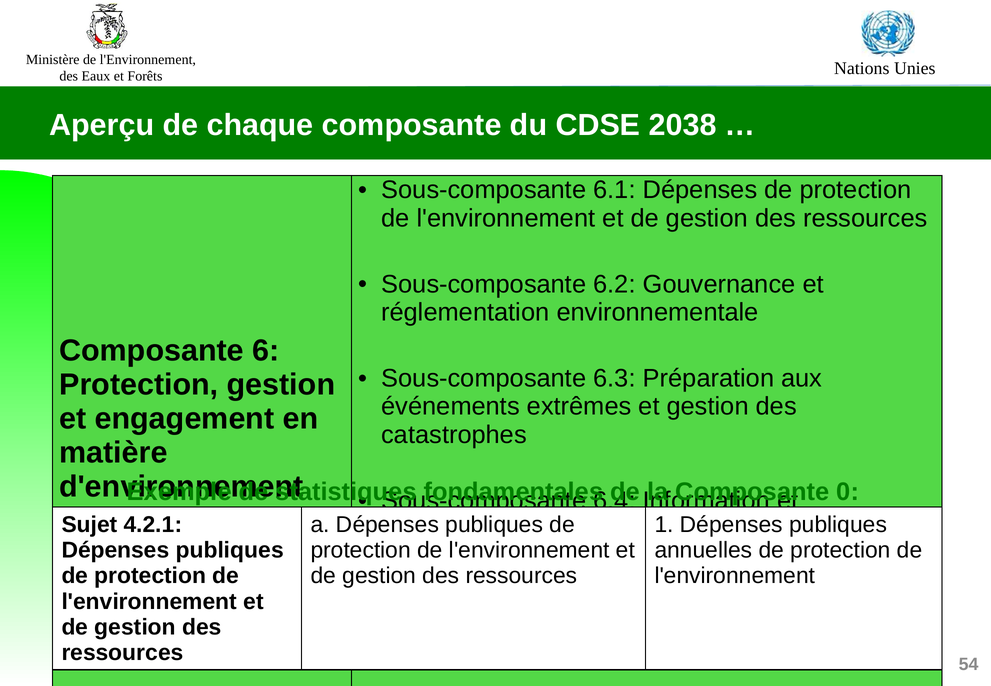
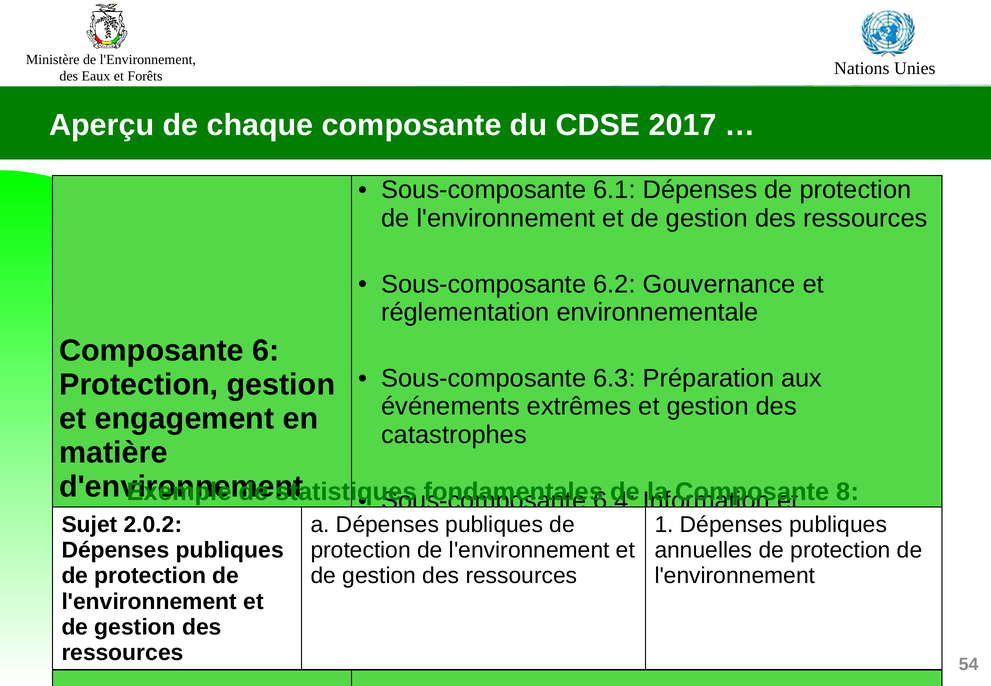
2038: 2038 -> 2017 (683, 125)
0: 0 -> 8 (848, 492)
4.2.1: 4.2.1 -> 2.0.2 (153, 525)
